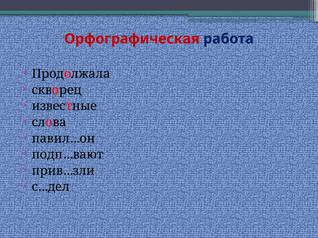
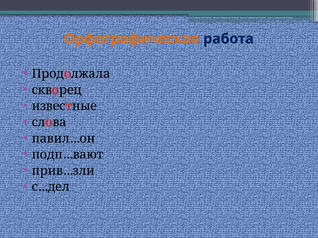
Орфографическая colour: red -> orange (132, 39)
